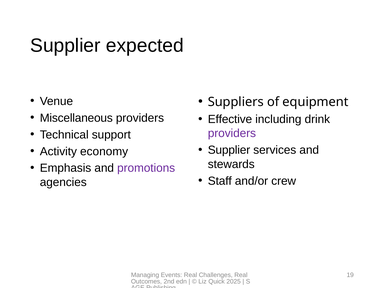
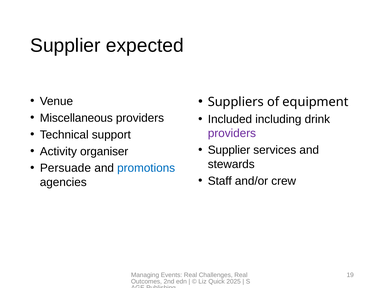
Effective: Effective -> Included (230, 119)
economy: economy -> organiser (104, 151)
Emphasis: Emphasis -> Persuade (65, 168)
promotions colour: purple -> blue (146, 168)
